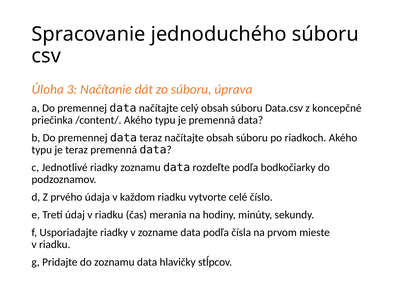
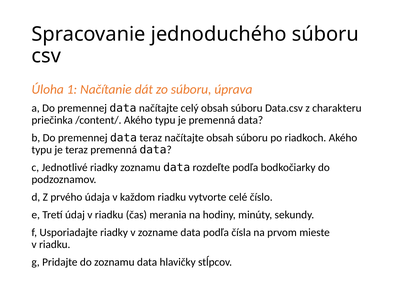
3: 3 -> 1 (72, 89)
koncepčné: koncepčné -> charakteru (337, 108)
